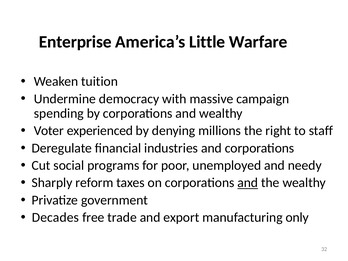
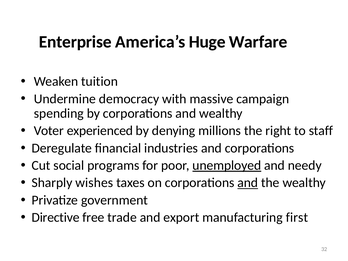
Little: Little -> Huge (207, 42)
unemployed underline: none -> present (227, 165)
reform: reform -> wishes (94, 183)
Decades: Decades -> Directive (56, 217)
only: only -> first (297, 217)
